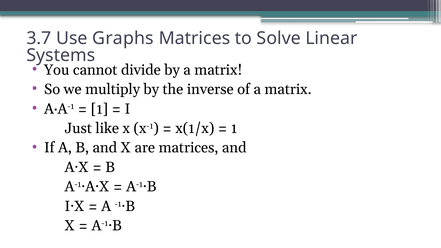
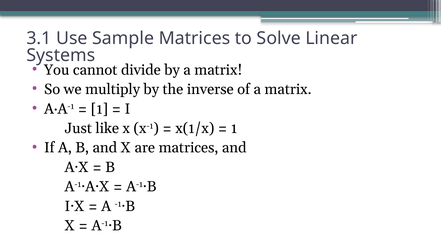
3.7: 3.7 -> 3.1 (39, 38)
Graphs: Graphs -> Sample (123, 38)
